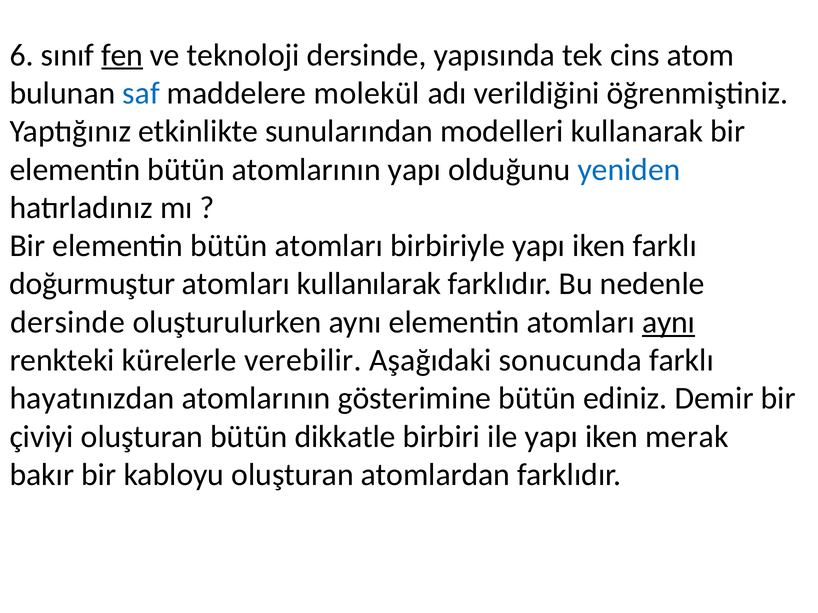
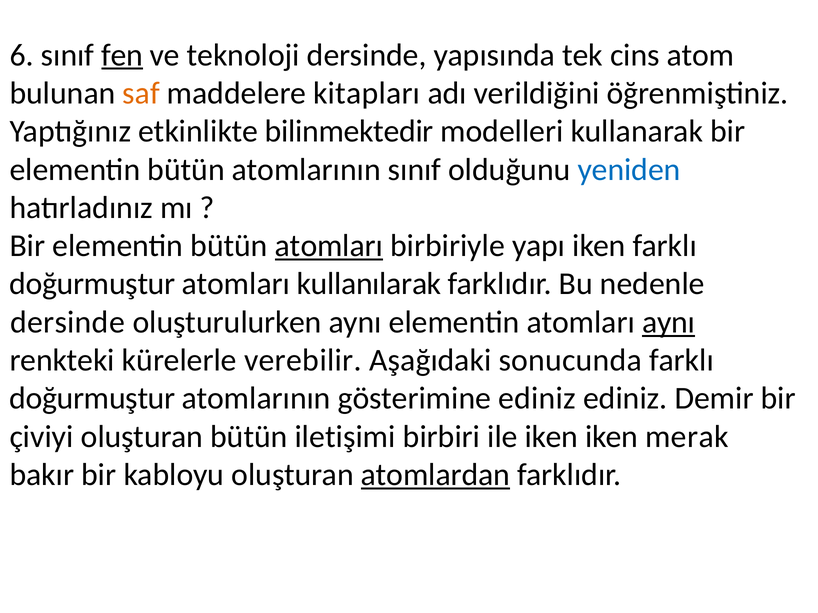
saf colour: blue -> orange (141, 93)
molekül: molekül -> kitapları (367, 93)
sunularından: sunularından -> bilinmektedir (349, 131)
atomlarının yapı: yapı -> sınıf (415, 170)
atomları underline: none -> present (329, 246)
hayatınızdan: hayatınızdan -> doğurmuştur (92, 399)
gösterimine bütün: bütün -> ediniz (537, 399)
dikkatle: dikkatle -> iletişimi (345, 437)
ile yapı: yapı -> iken (551, 437)
atomlardan underline: none -> present (435, 475)
